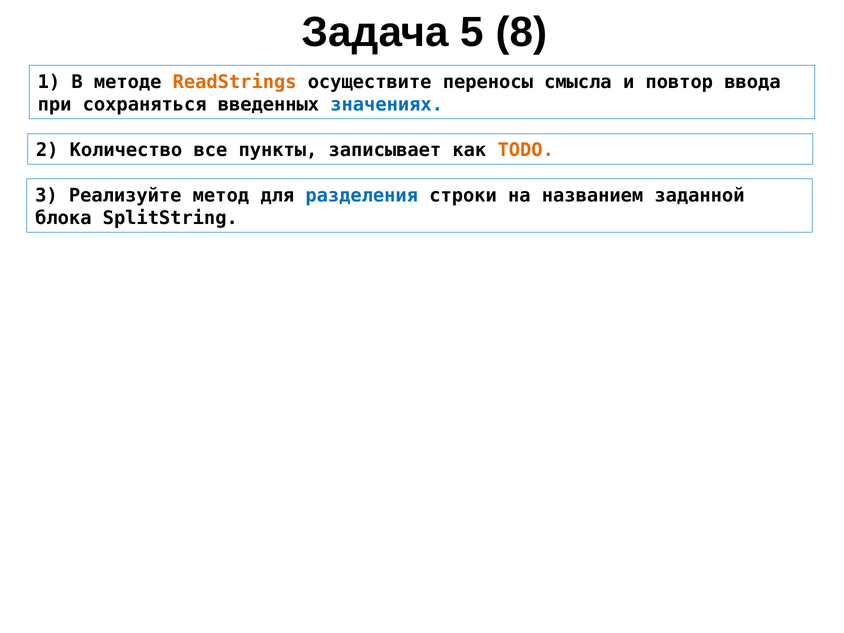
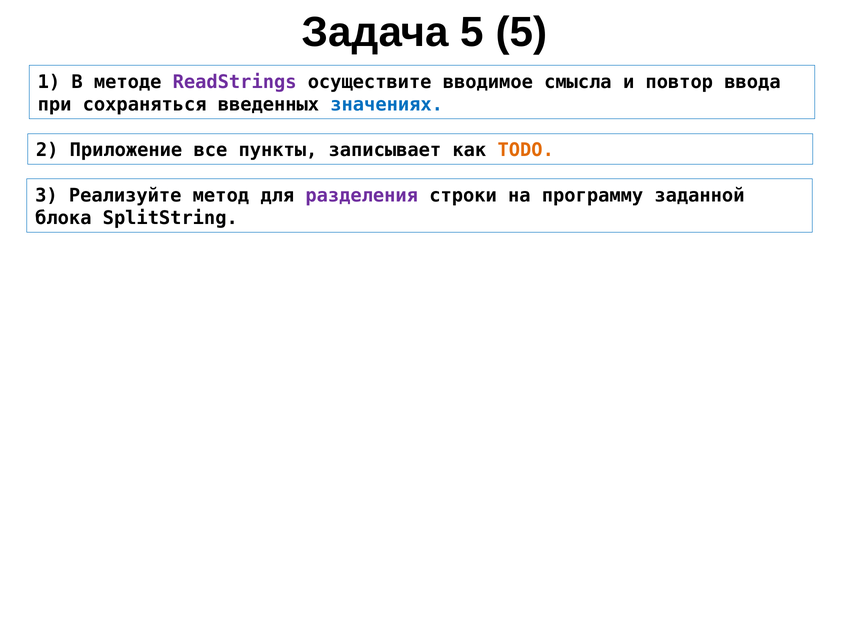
5 8: 8 -> 5 (521, 32)
ReadStrings colour: orange -> purple (235, 82)
переносы: переносы -> вводимое (488, 82)
Количество: Количество -> Приложение (126, 150)
разделения colour: blue -> purple (362, 196)
названием: названием -> программу (593, 196)
